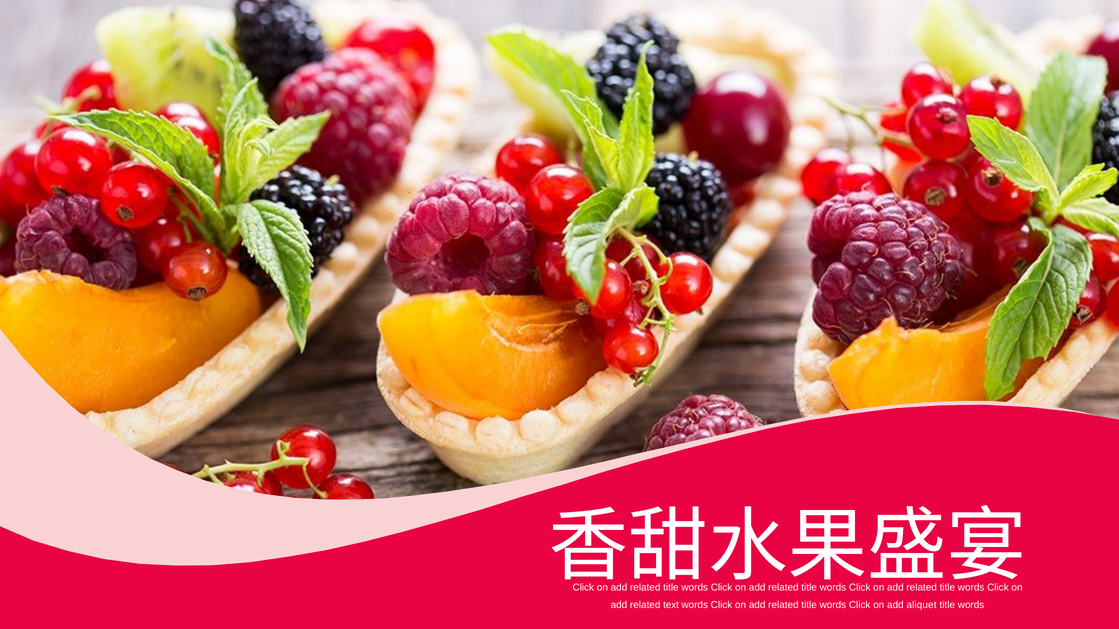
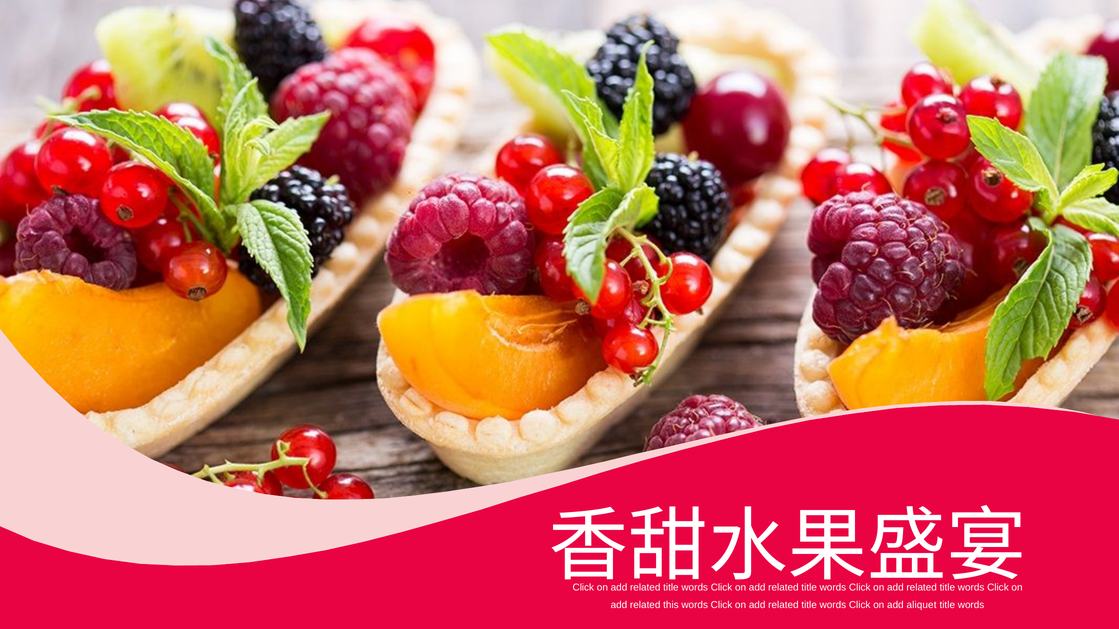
text: text -> this (671, 606)
